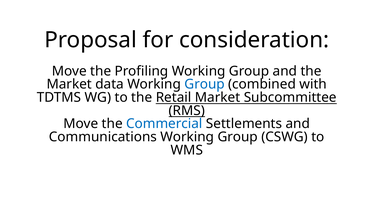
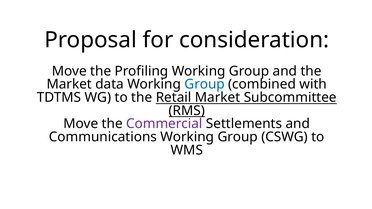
Commercial colour: blue -> purple (164, 124)
